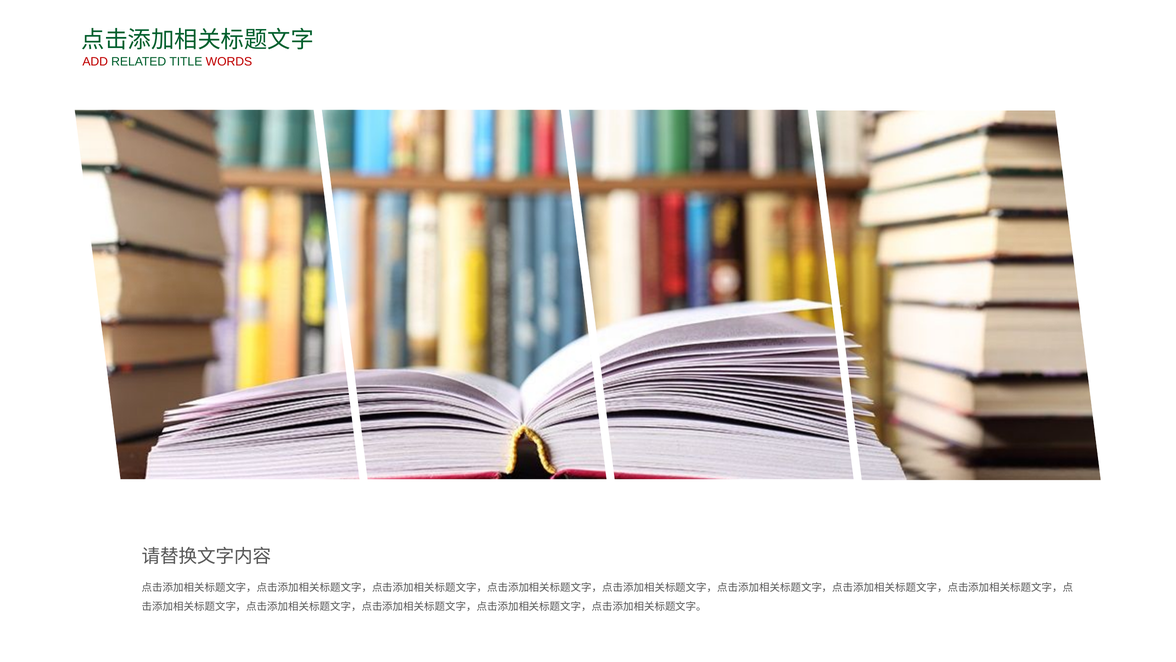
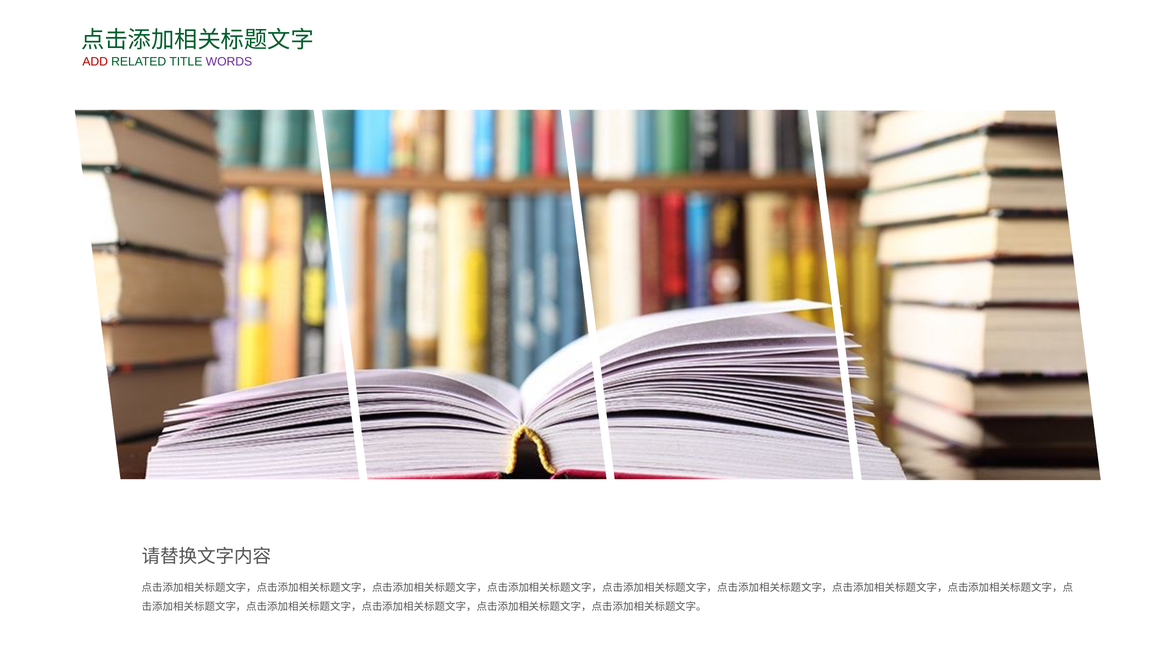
WORDS colour: red -> purple (229, 62)
